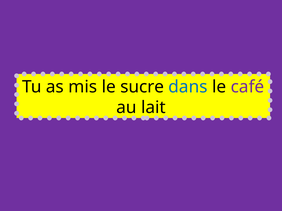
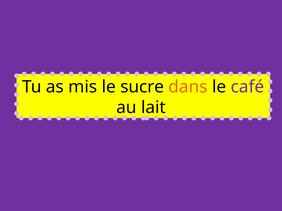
dans colour: blue -> orange (188, 87)
